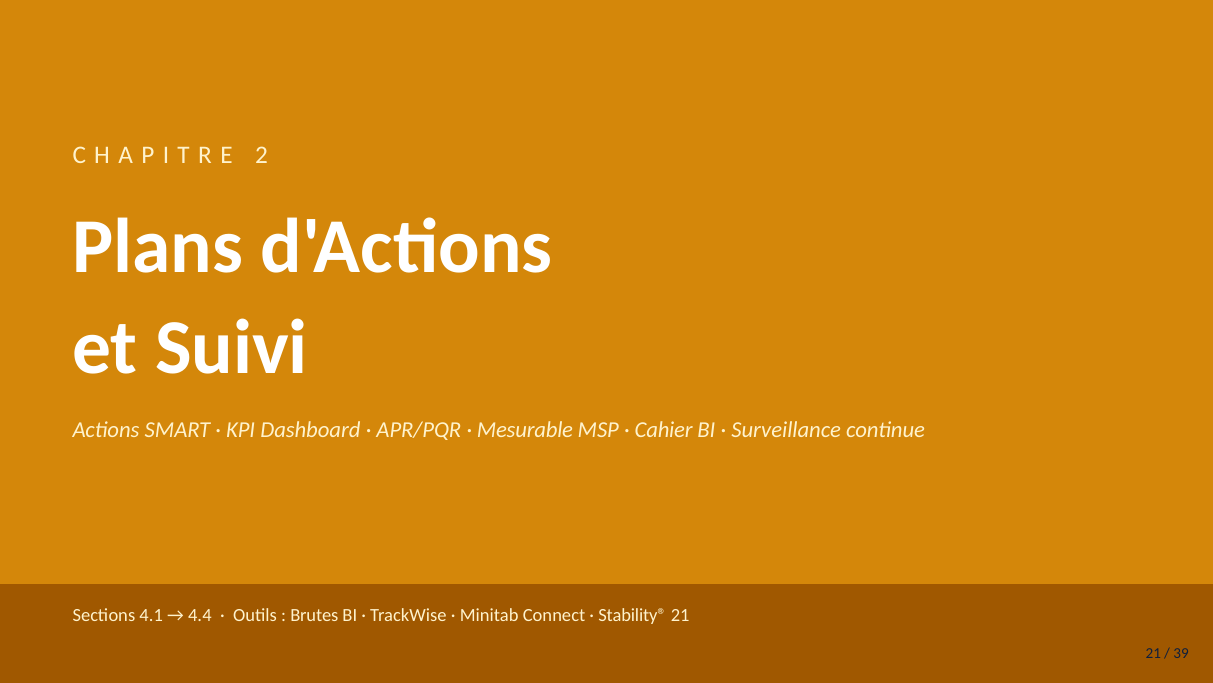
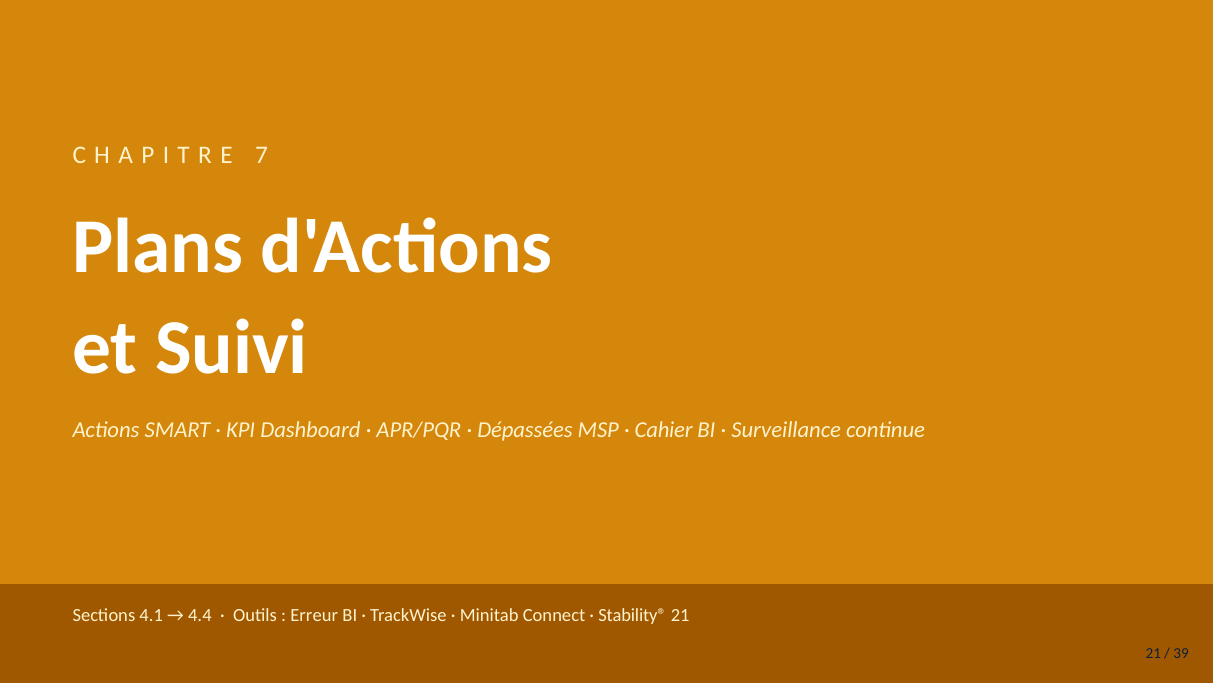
2: 2 -> 7 (262, 155)
Mesurable: Mesurable -> Dépassées (525, 430)
Brutes: Brutes -> Erreur (314, 615)
